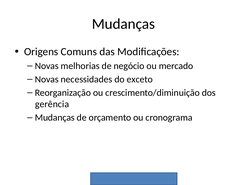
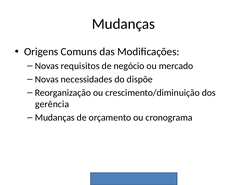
melhorias: melhorias -> requisitos (80, 66)
exceto: exceto -> dispõe (140, 79)
